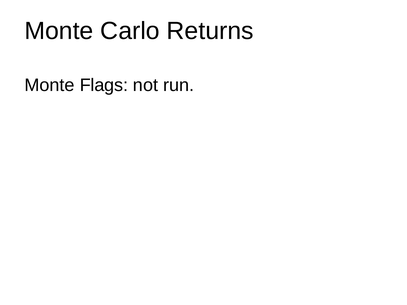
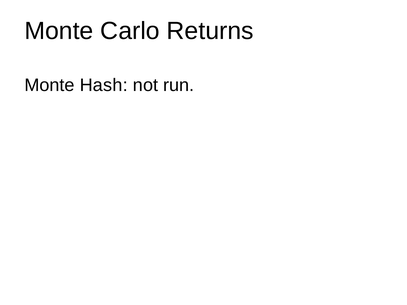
Flags: Flags -> Hash (104, 85)
